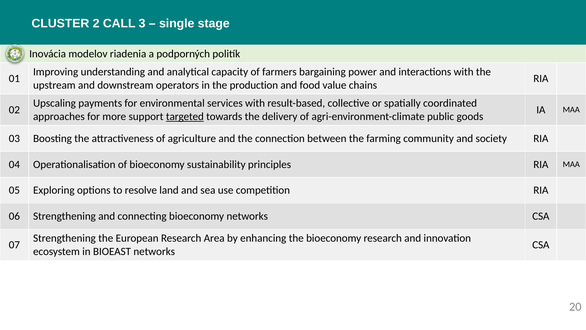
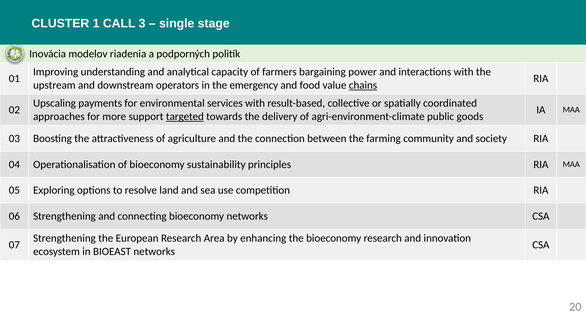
2: 2 -> 1 (96, 23)
production: production -> emergency (254, 85)
chains underline: none -> present (363, 85)
